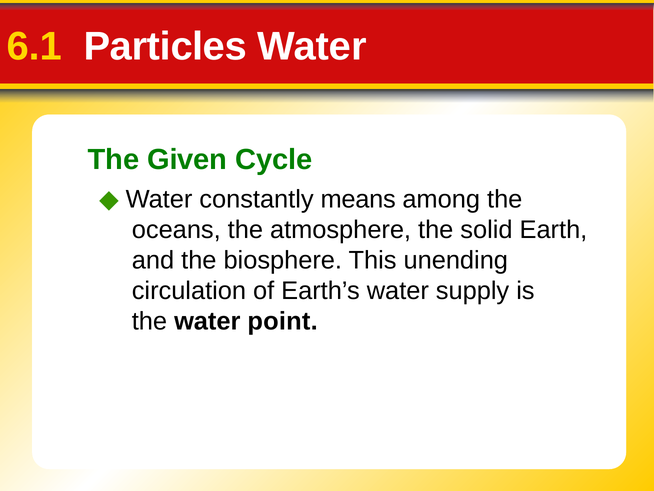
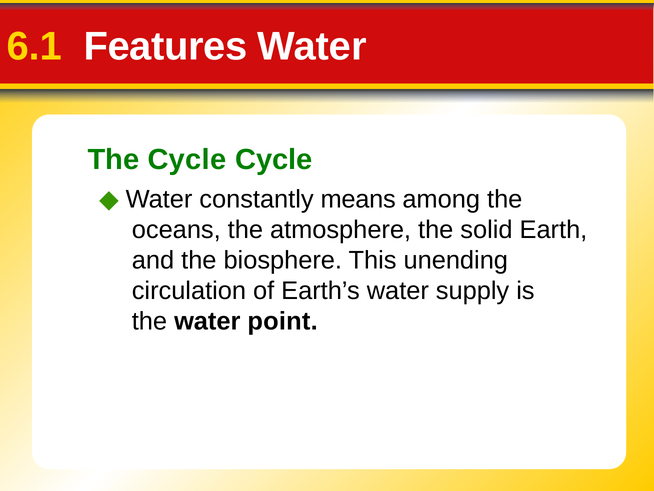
Particles: Particles -> Features (165, 46)
The Given: Given -> Cycle (187, 160)
